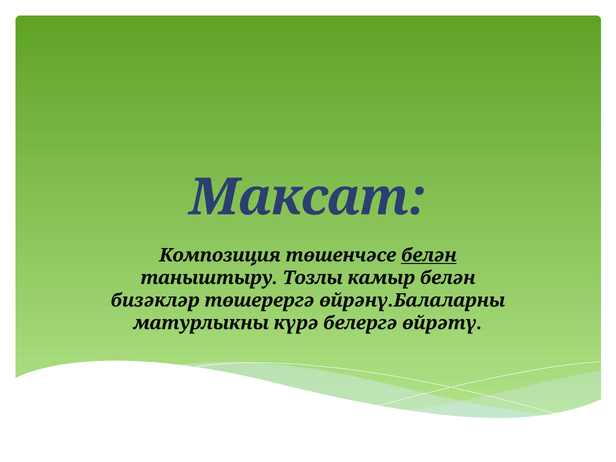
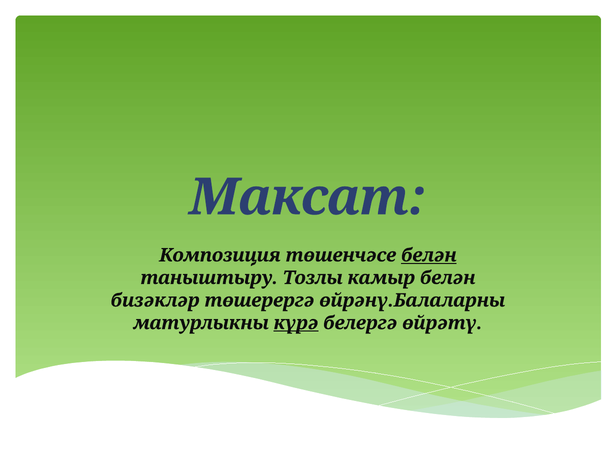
күрә underline: none -> present (296, 323)
